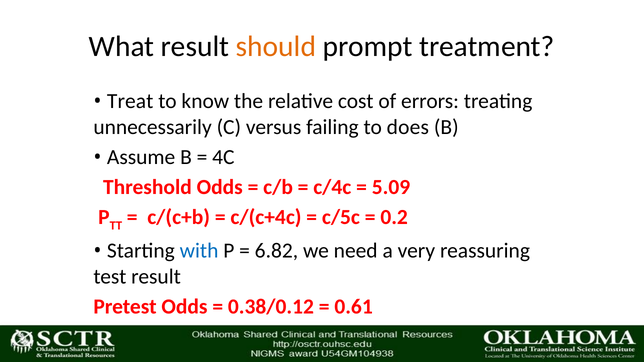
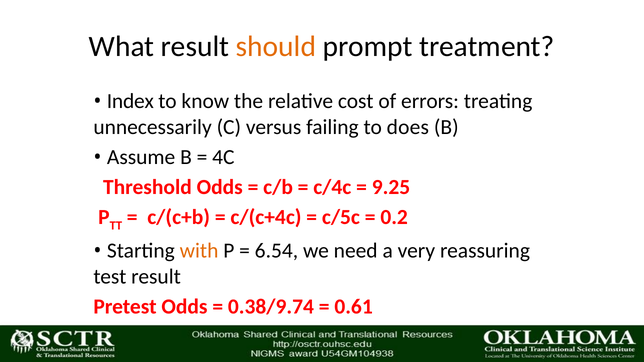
Treat: Treat -> Index (130, 101)
5.09: 5.09 -> 9.25 (391, 187)
with colour: blue -> orange (199, 251)
6.82: 6.82 -> 6.54 (276, 251)
0.38/0.12: 0.38/0.12 -> 0.38/9.74 (271, 307)
